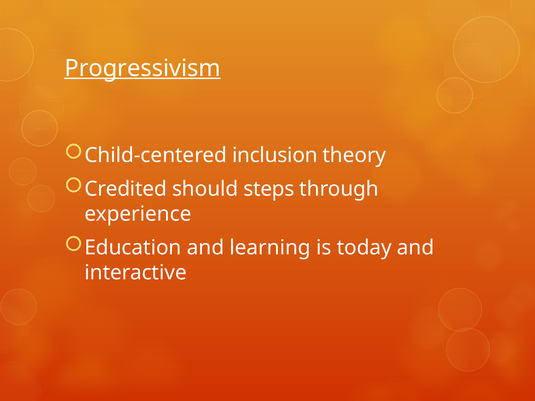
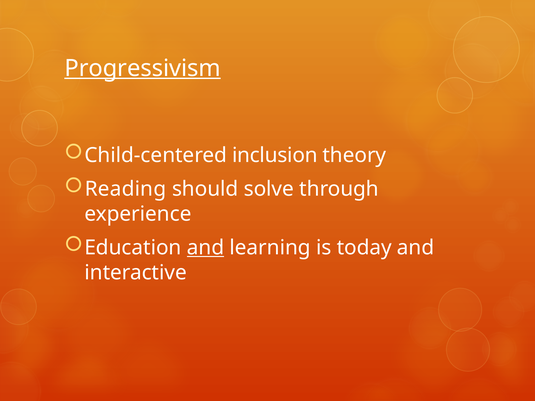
Credited: Credited -> Reading (125, 189)
steps: steps -> solve (269, 189)
and underline: none -> present (206, 248)
